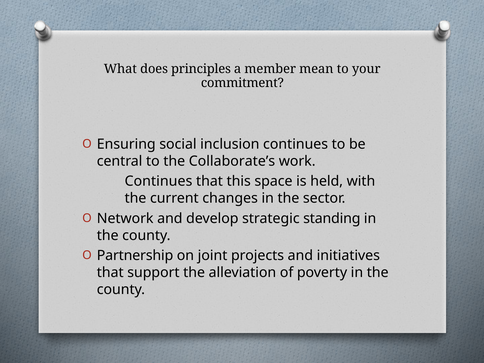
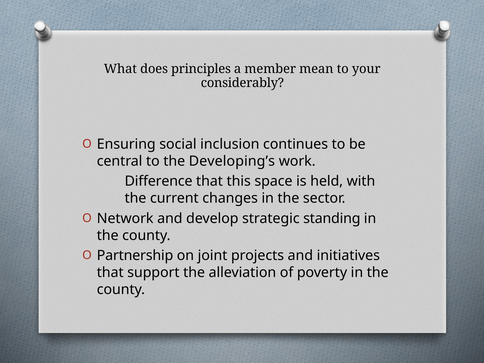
commitment: commitment -> considerably (242, 83)
Collaborate’s: Collaborate’s -> Developing’s (232, 161)
Continues: Continues -> Difference (159, 181)
